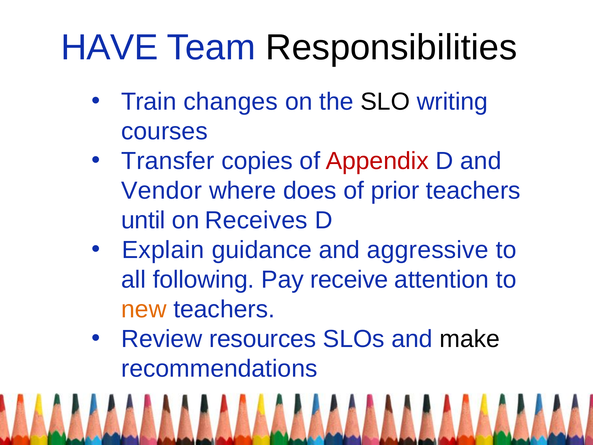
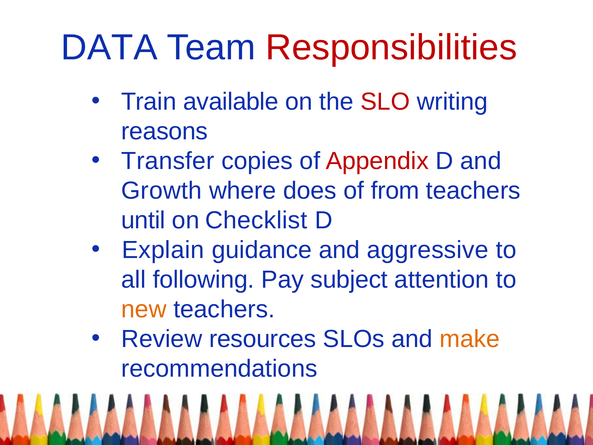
HAVE: HAVE -> DATA (109, 48)
Responsibilities colour: black -> red (391, 48)
changes: changes -> available (231, 102)
SLO colour: black -> red (385, 102)
courses: courses -> reasons (165, 131)
Vendor: Vendor -> Growth (162, 191)
prior: prior -> from (395, 191)
Receives: Receives -> Checklist (256, 220)
receive: receive -> subject (349, 280)
make colour: black -> orange (470, 339)
